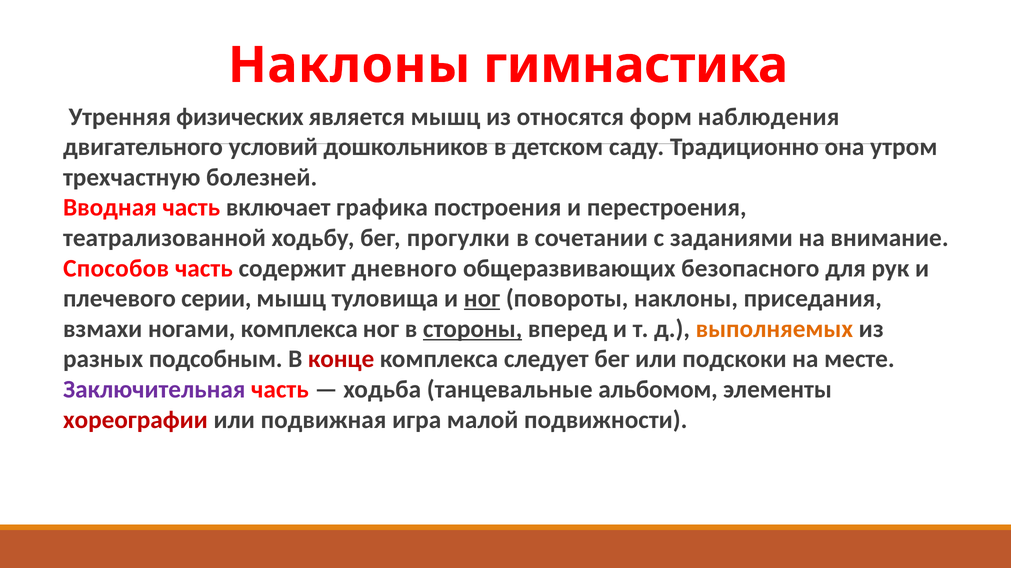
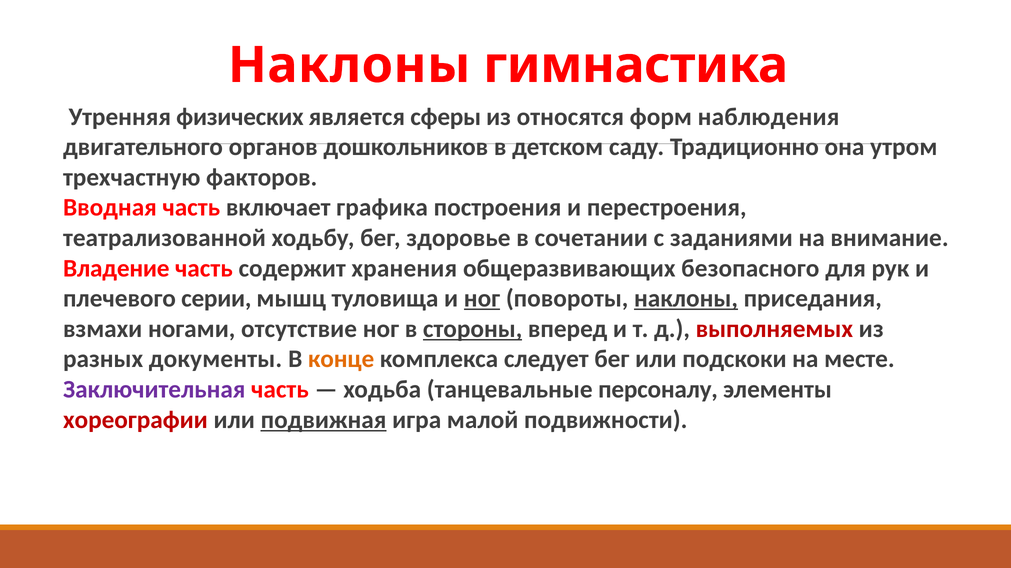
является мышц: мышц -> сферы (446, 117)
условий: условий -> органов (273, 147)
болезней: болезней -> факторов (262, 178)
прогулки: прогулки -> здоровье (458, 238)
Способов: Способов -> Владение (116, 269)
дневного: дневного -> хранения (404, 269)
наклоны underline: none -> present (686, 299)
ногами комплекса: комплекса -> отсутствие (299, 329)
выполняемых colour: orange -> red (774, 329)
подсобным: подсобным -> документы (216, 360)
конце colour: red -> orange (341, 360)
альбомом: альбомом -> персоналу (658, 390)
подвижная underline: none -> present (324, 420)
